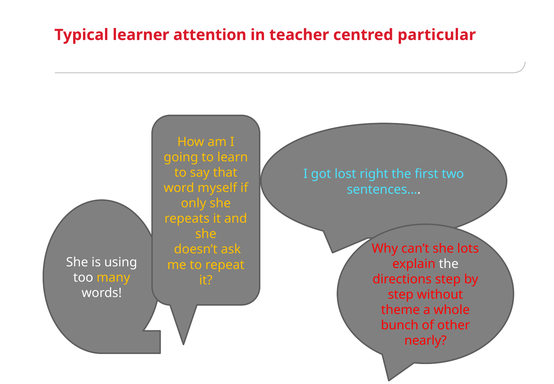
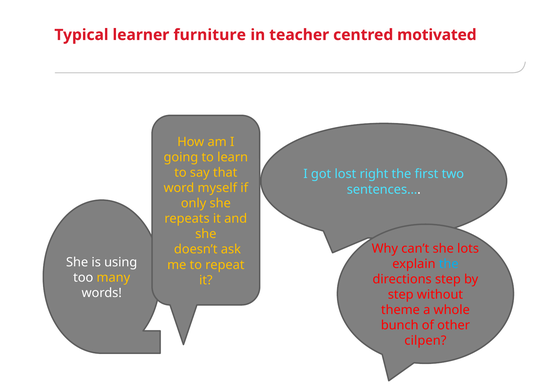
attention: attention -> furniture (210, 35)
particular: particular -> motivated (437, 35)
the colour: white -> light blue (449, 264)
nearly: nearly -> cilpen (425, 341)
